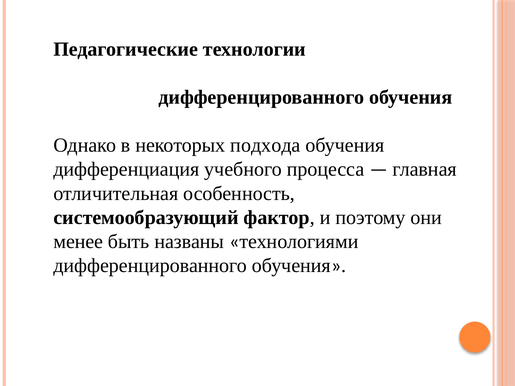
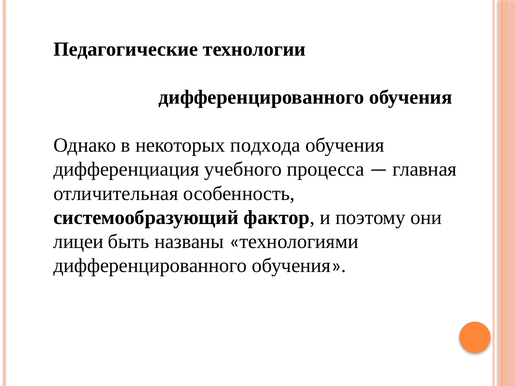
менее: менее -> лицеи (78, 242)
